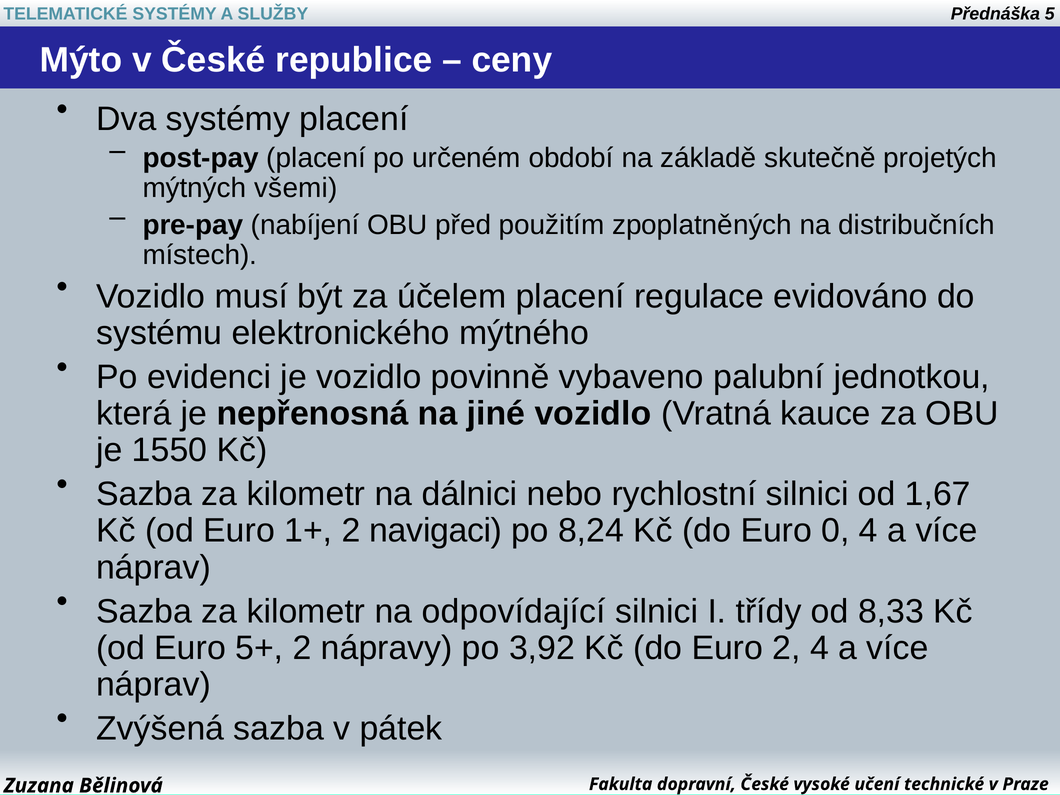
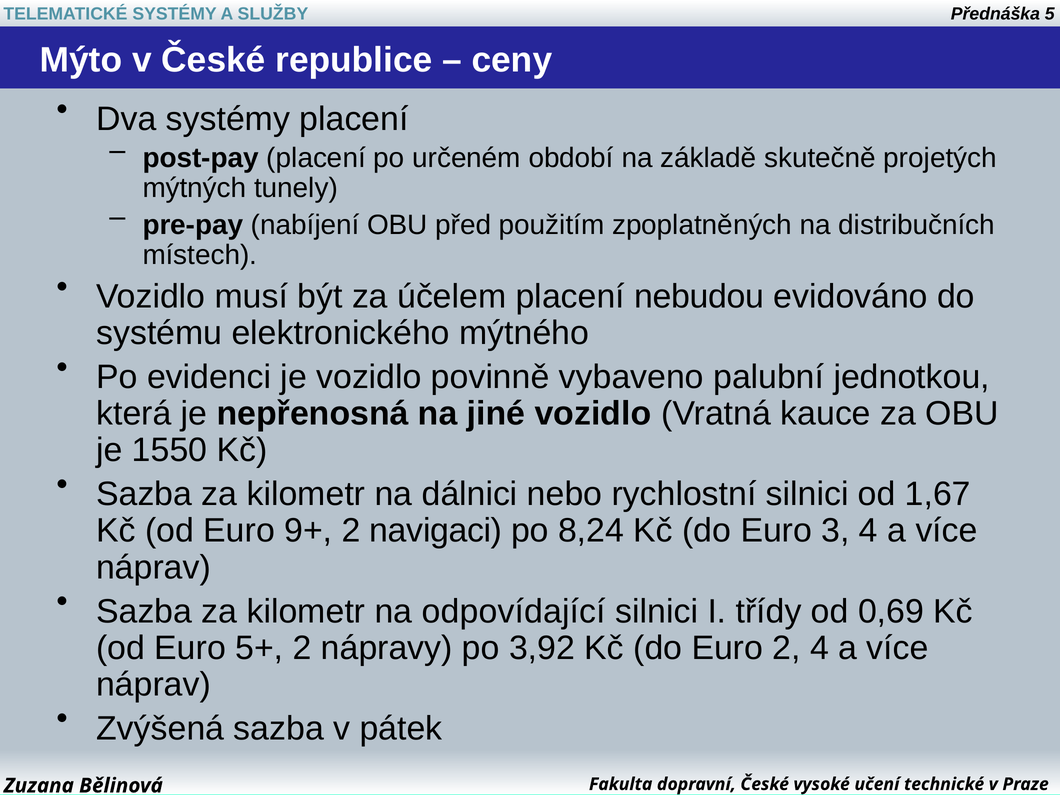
všemi: všemi -> tunely (296, 188)
regulace: regulace -> nebudou (699, 297)
1+: 1+ -> 9+ (308, 531)
0: 0 -> 3 (836, 531)
8,33: 8,33 -> 0,69 (891, 611)
